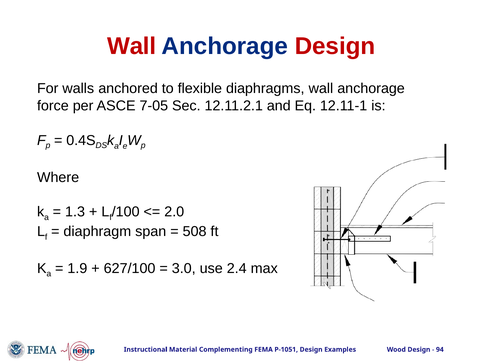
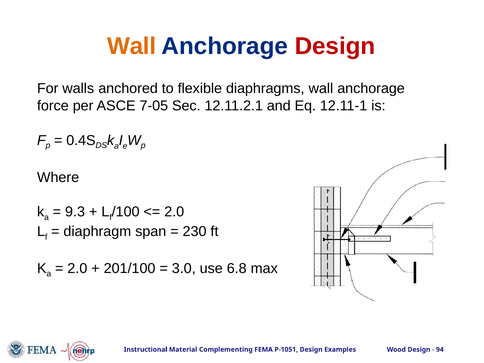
Wall colour: red -> orange (132, 46)
1.3: 1.3 -> 9.3 (75, 212)
508: 508 -> 230 (195, 231)
1.9: 1.9 -> 2.0 (77, 268)
627/100: 627/100 -> 201/100 (130, 268)
2.4: 2.4 -> 6.8 (237, 268)
